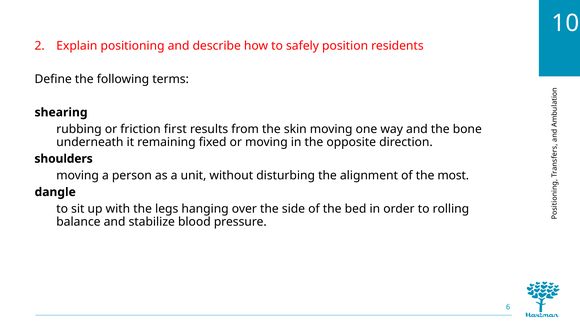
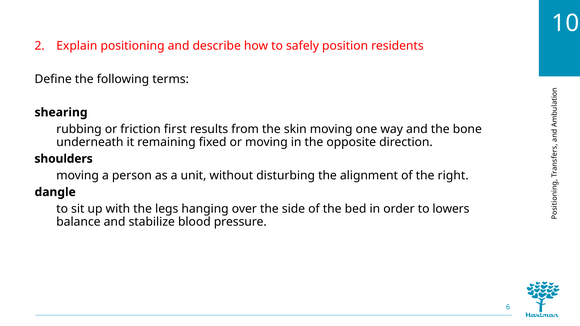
most: most -> right (453, 176)
rolling: rolling -> lowers (451, 209)
